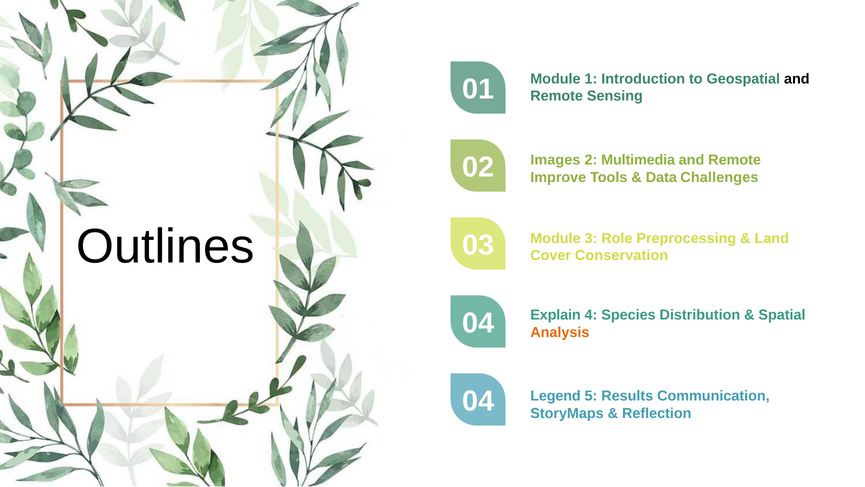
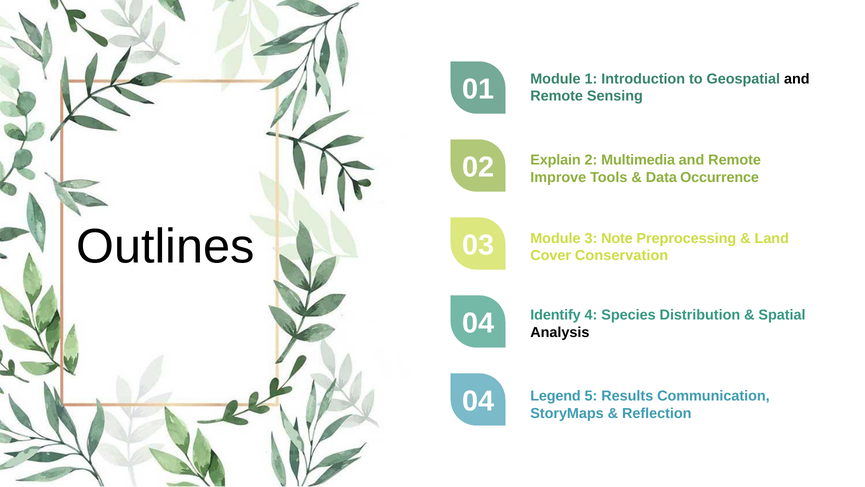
Images: Images -> Explain (556, 160)
Challenges: Challenges -> Occurrence (720, 177)
Role: Role -> Note (617, 238)
Explain: Explain -> Identify (556, 315)
Analysis colour: orange -> black (560, 332)
